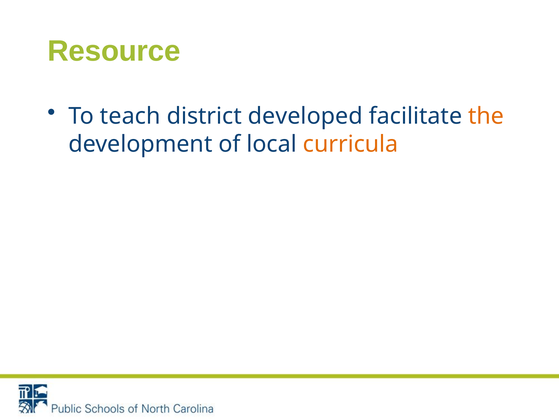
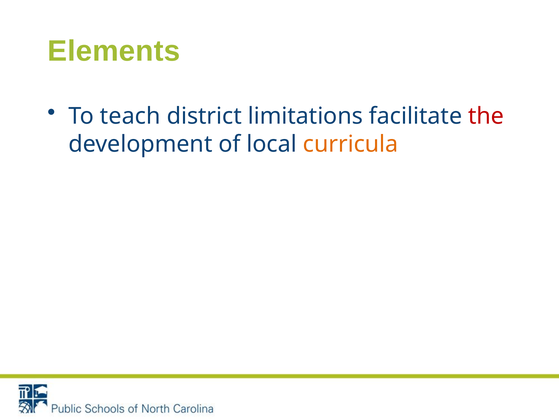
Resource: Resource -> Elements (114, 51)
developed: developed -> limitations (305, 116)
the colour: orange -> red (486, 116)
